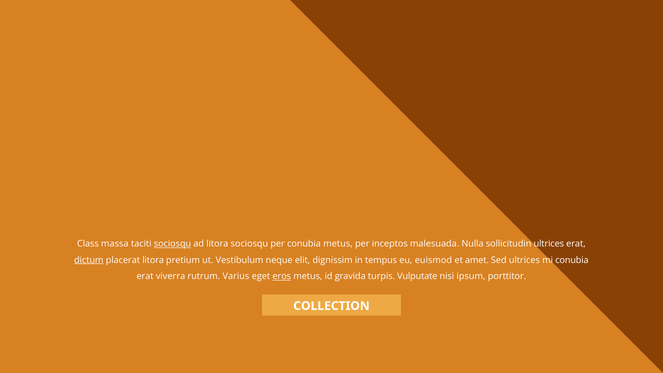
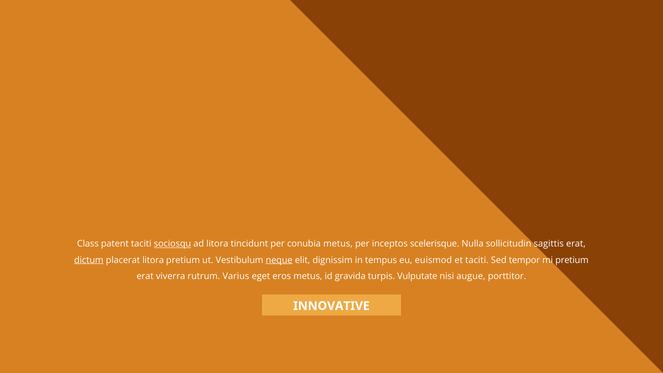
massa: massa -> patent (115, 244)
litora sociosqu: sociosqu -> tincidunt (249, 244)
malesuada: malesuada -> scelerisque (435, 244)
sollicitudin ultrices: ultrices -> sagittis (549, 244)
neque underline: none -> present (279, 260)
et amet: amet -> taciti (477, 260)
Sed ultrices: ultrices -> tempor (524, 260)
mi conubia: conubia -> pretium (572, 260)
eros underline: present -> none (282, 276)
ipsum: ipsum -> augue (471, 276)
COLLECTION: COLLECTION -> INNOVATIVE (331, 306)
